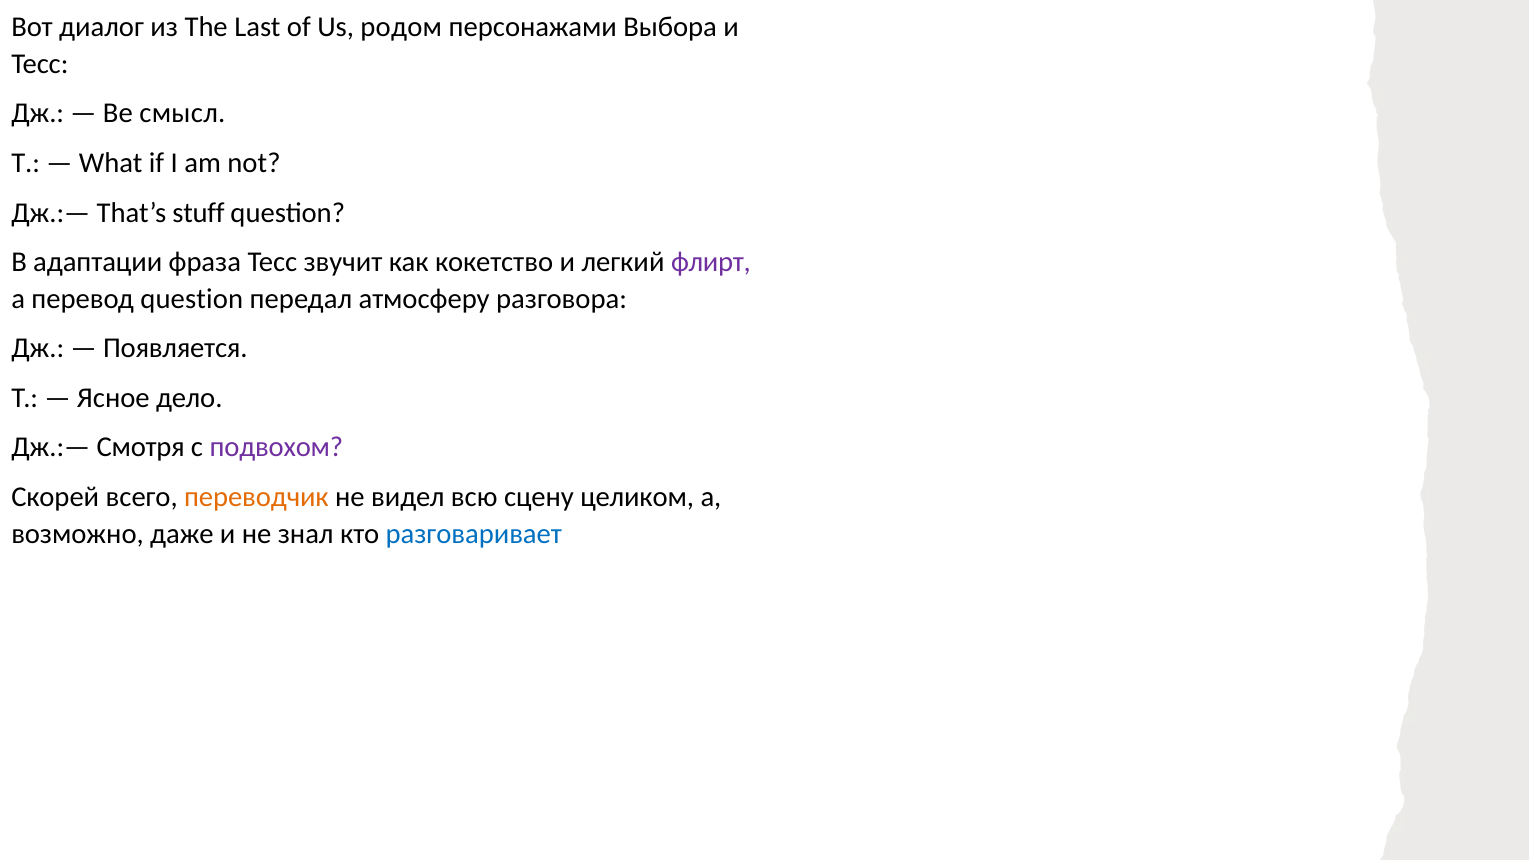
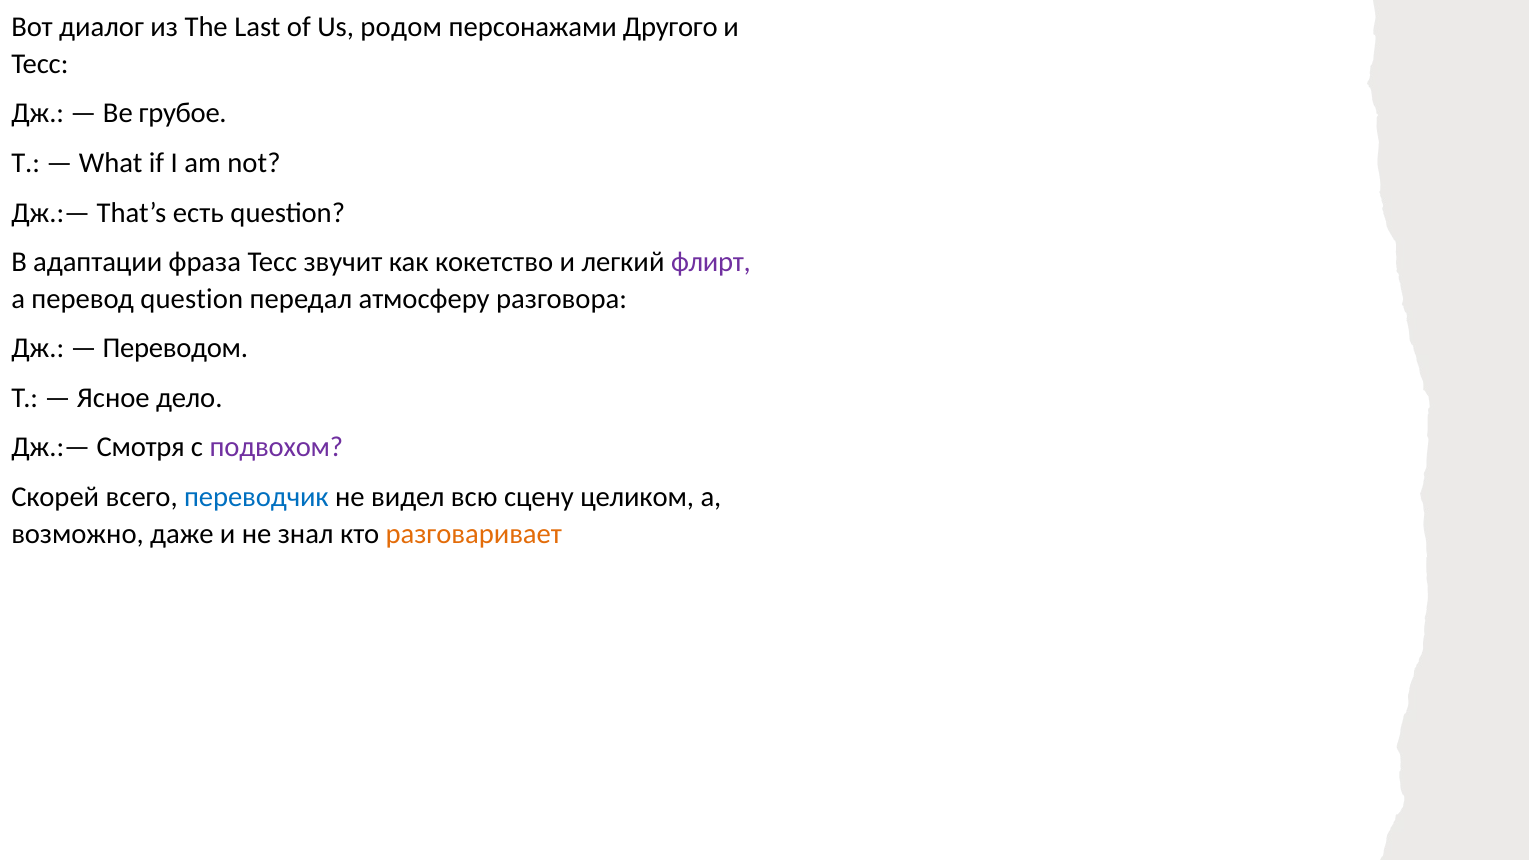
Выбора: Выбора -> Другого (670, 27)
смысл: смысл -> грубое (183, 114)
stuff: stuff -> есть (198, 213)
Появляется: Появляется -> Переводом (175, 348)
переводчик colour: orange -> blue (256, 497)
разговаривает colour: blue -> orange (474, 534)
